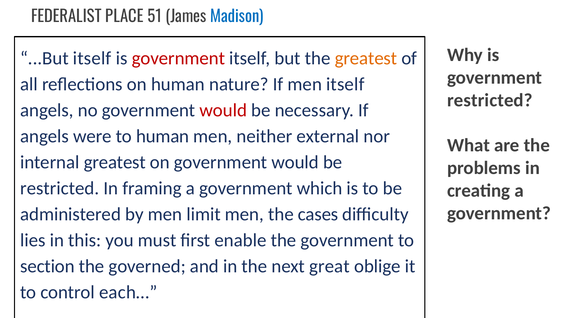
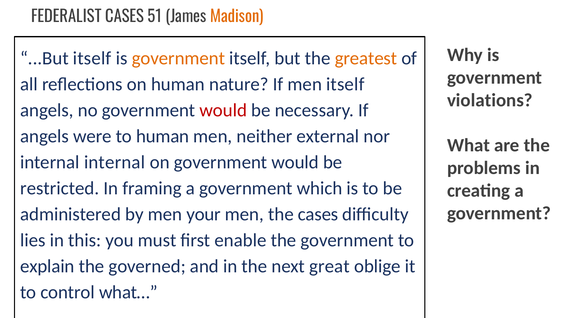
FEDERALIST PLACE: PLACE -> CASES (125, 17)
Madison colour: blue -> orange (237, 17)
government colour: red -> orange (178, 58)
restricted: restricted -> violations (490, 100)
internal greatest: greatest -> internal (115, 162)
limit: limit -> your (204, 215)
section: section -> explain (47, 267)
each…: each… -> what… (128, 293)
